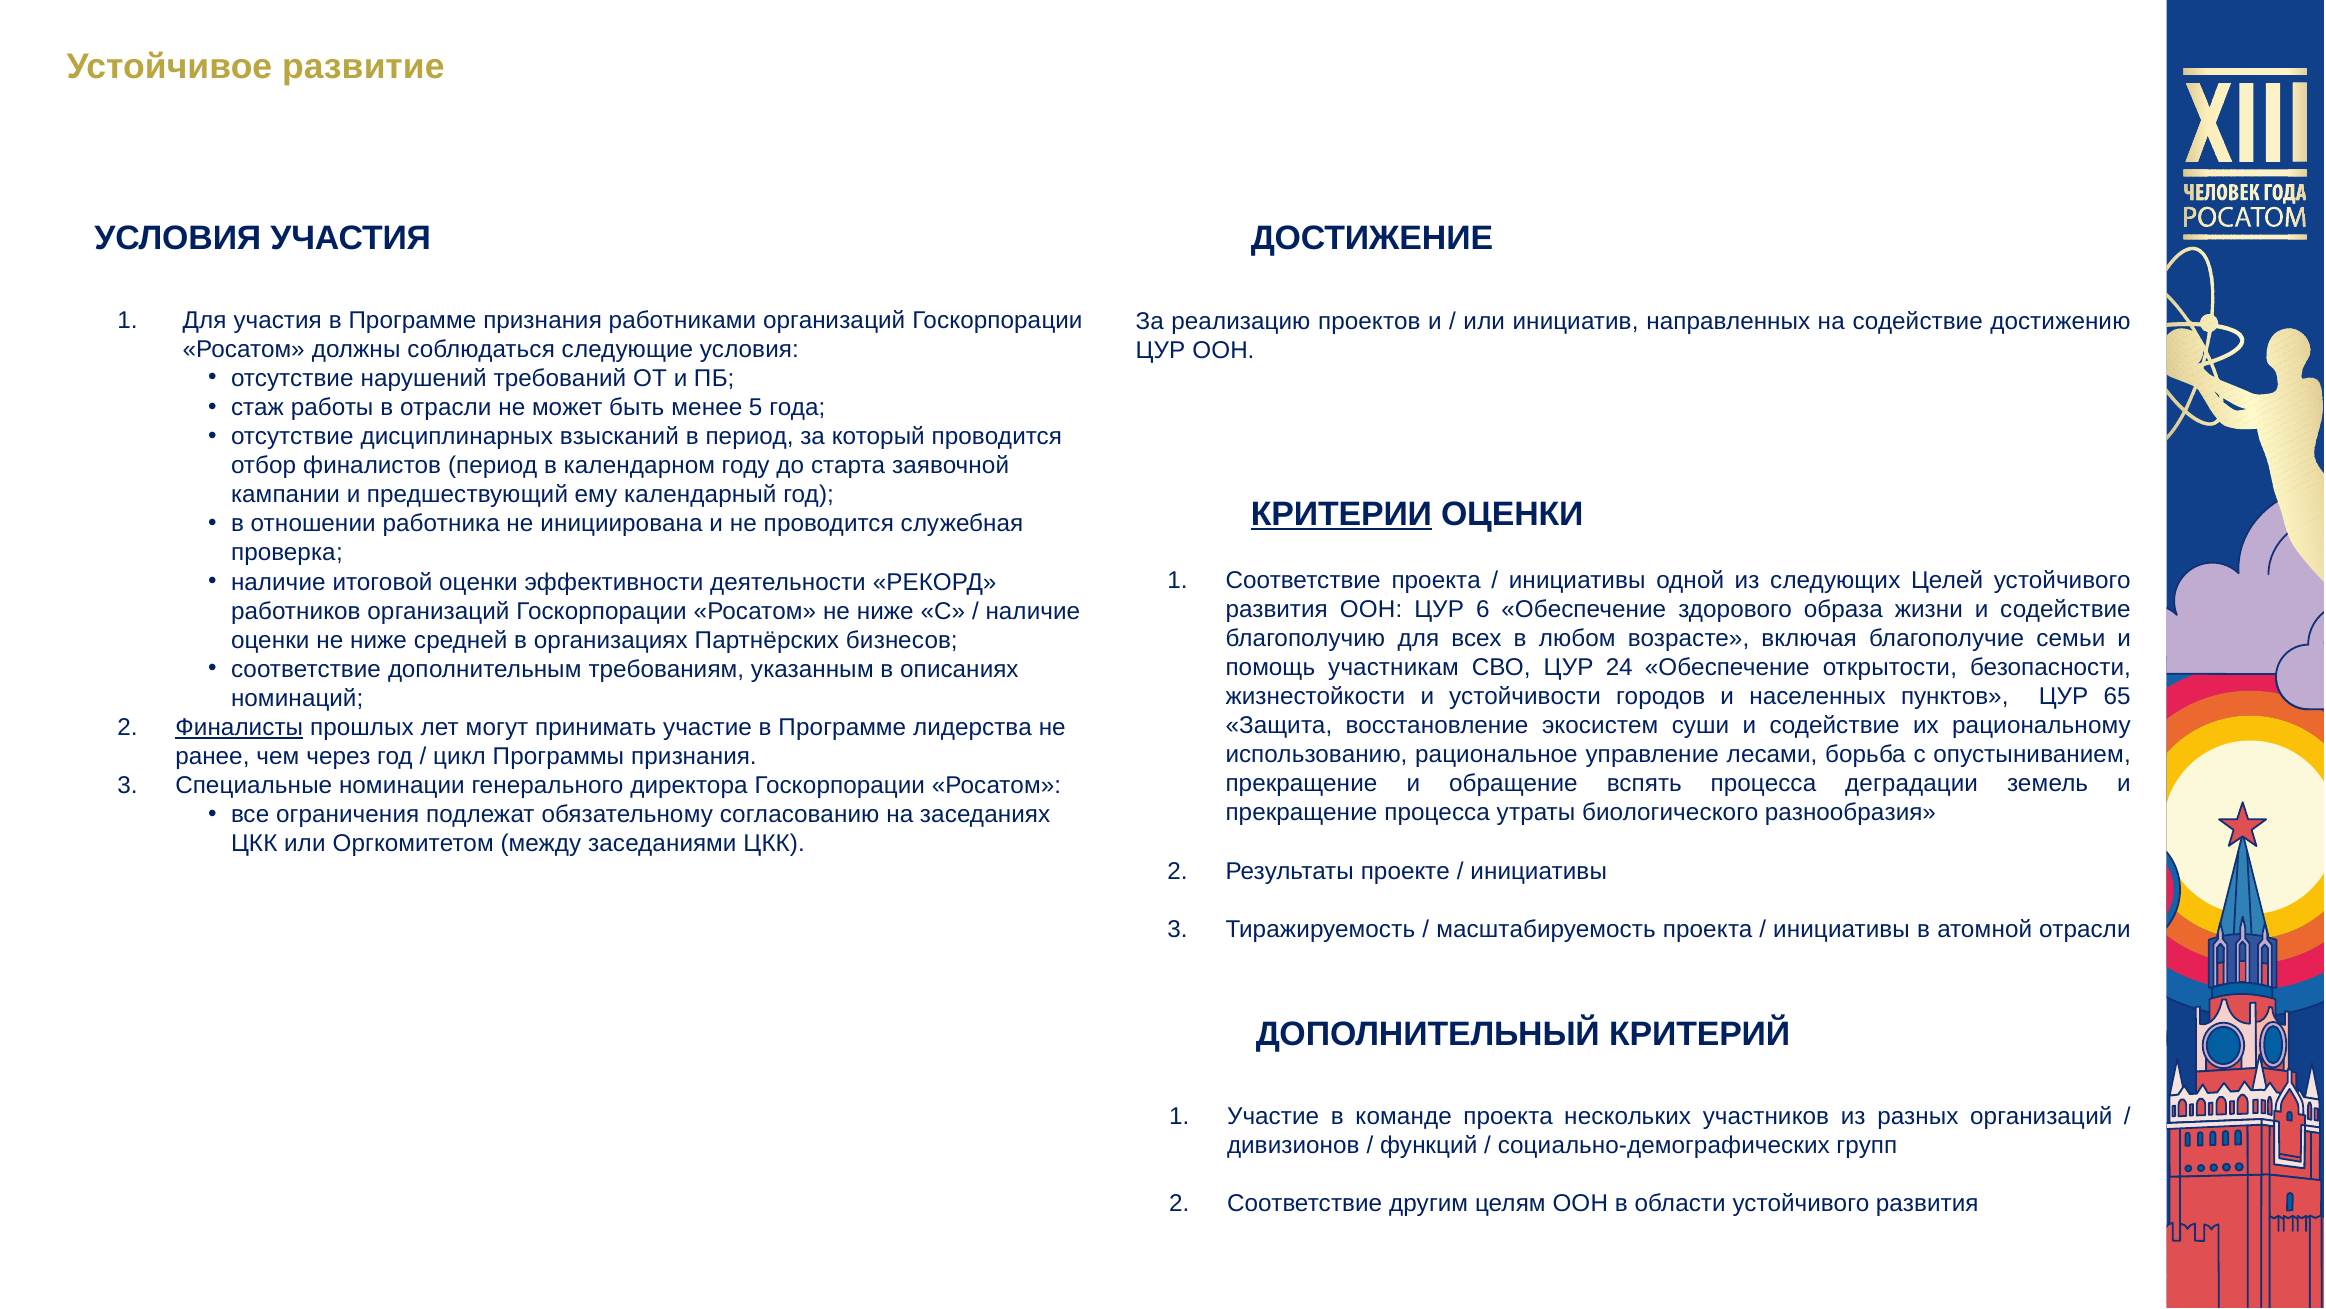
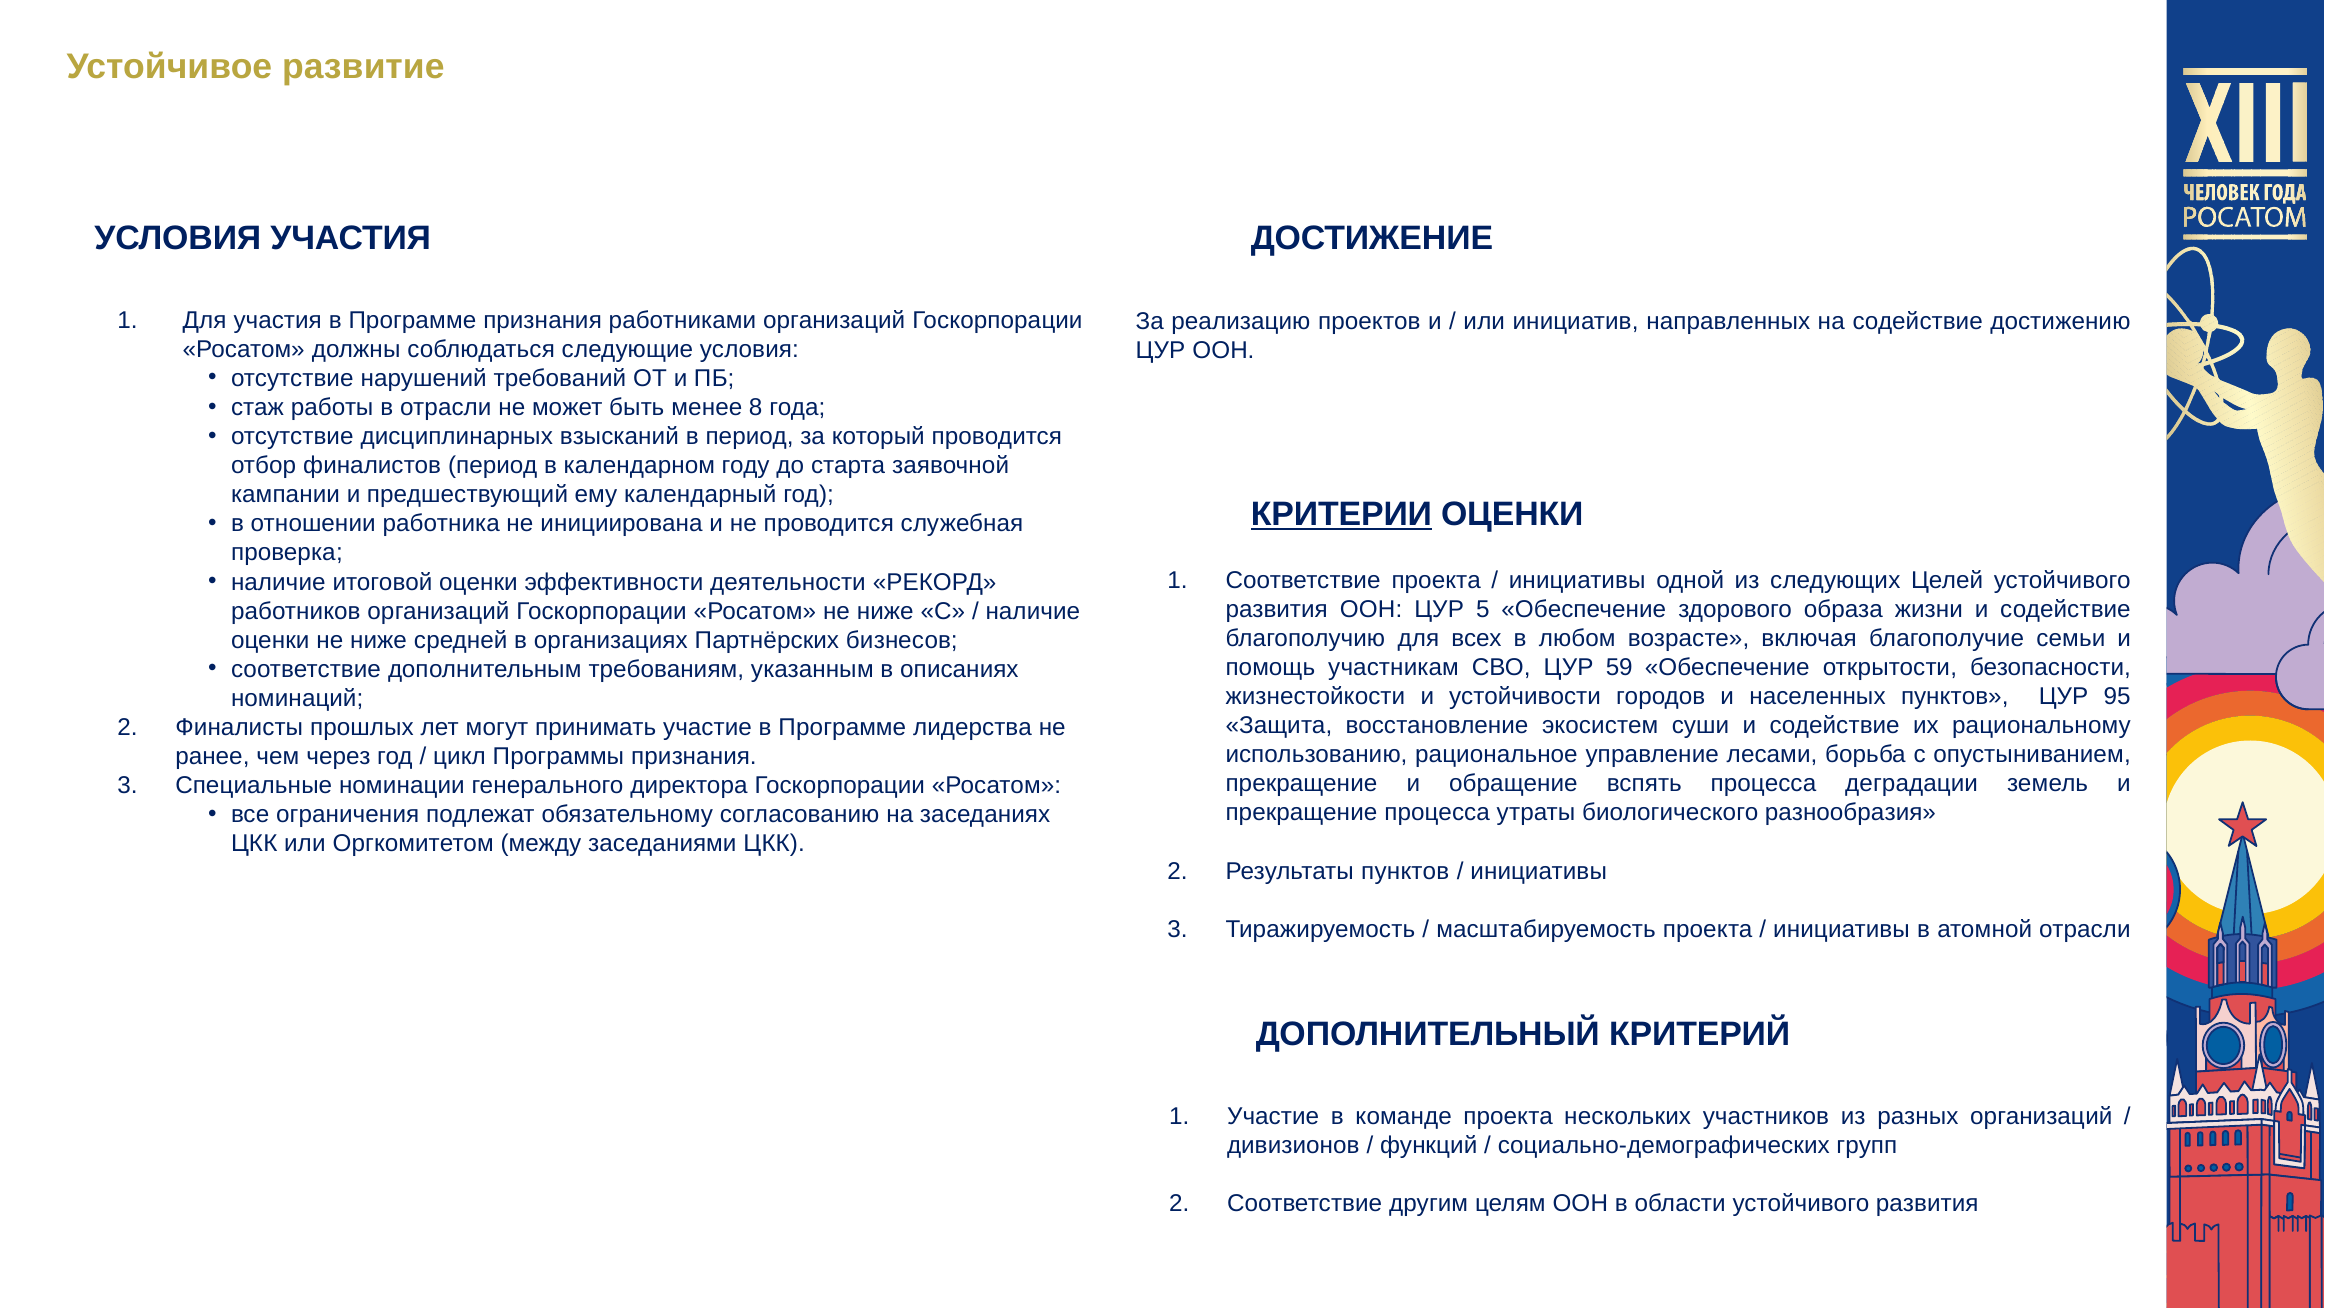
5: 5 -> 8 (756, 407)
6: 6 -> 5 (1483, 609)
24: 24 -> 59 (1619, 667)
65: 65 -> 95 (2117, 696)
Финалисты underline: present -> none (239, 727)
Результаты проекте: проекте -> пунктов (1405, 871)
